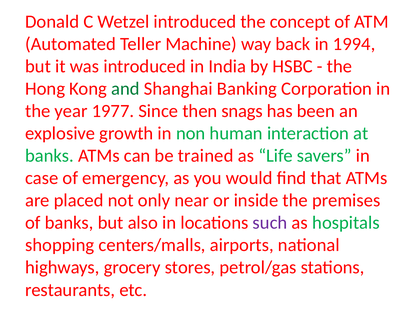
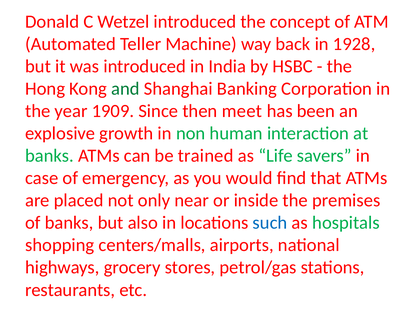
1994: 1994 -> 1928 (354, 44)
1977: 1977 -> 1909 (113, 111)
snags: snags -> meet (242, 111)
such colour: purple -> blue (270, 223)
